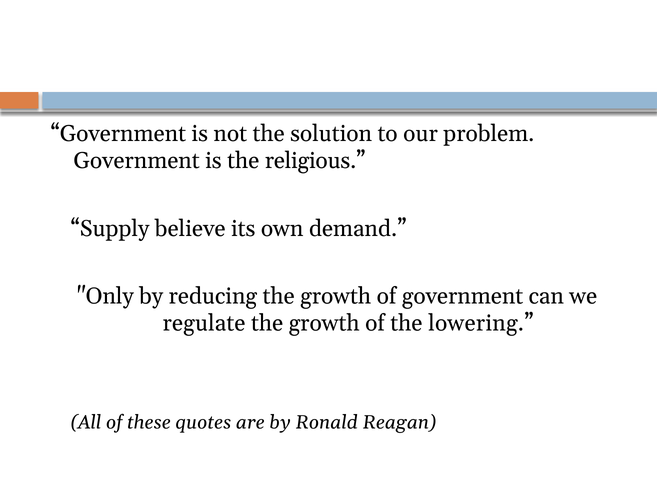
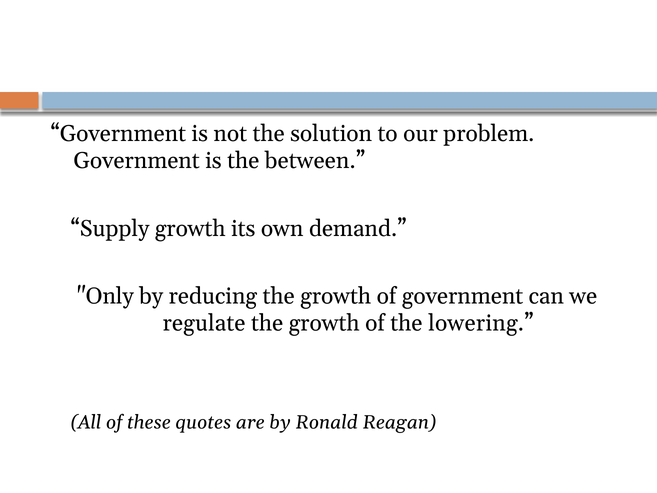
religious: religious -> between (315, 161)
Supply believe: believe -> growth (190, 228)
